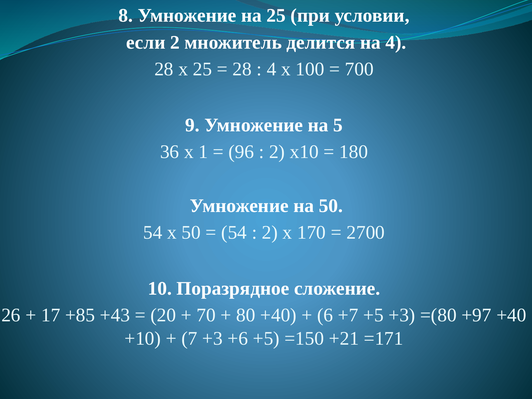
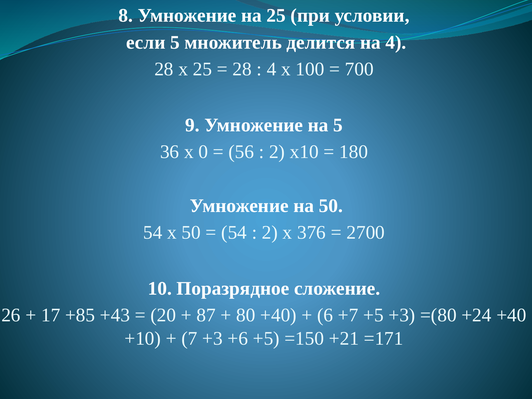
если 2: 2 -> 5 (175, 42)
1: 1 -> 0 (203, 152)
96: 96 -> 56 (241, 152)
170: 170 -> 376 (312, 233)
70: 70 -> 87 (206, 315)
+97: +97 -> +24 (476, 315)
